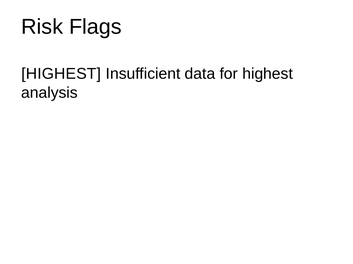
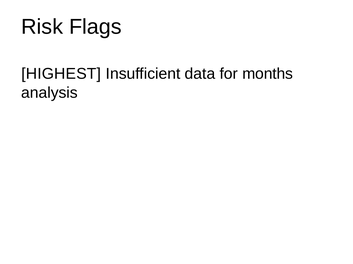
for highest: highest -> months (268, 74)
